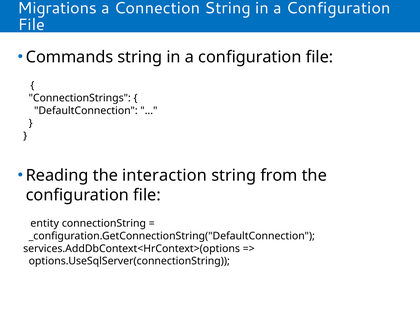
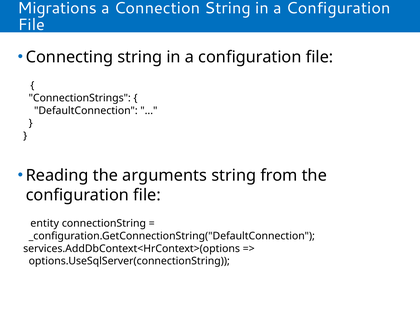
Commands: Commands -> Connecting (70, 57)
interaction: interaction -> arguments (165, 175)
